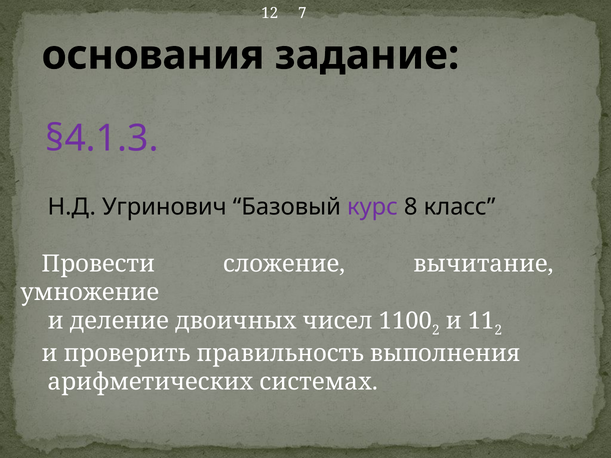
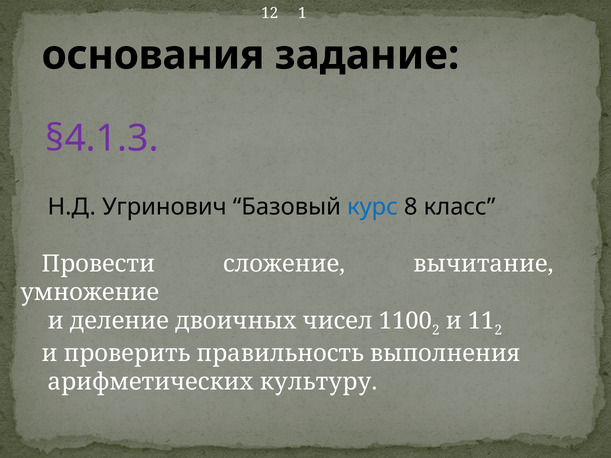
7: 7 -> 1 (302, 13)
курс colour: purple -> blue (372, 207)
системах: системах -> культуру (319, 382)
